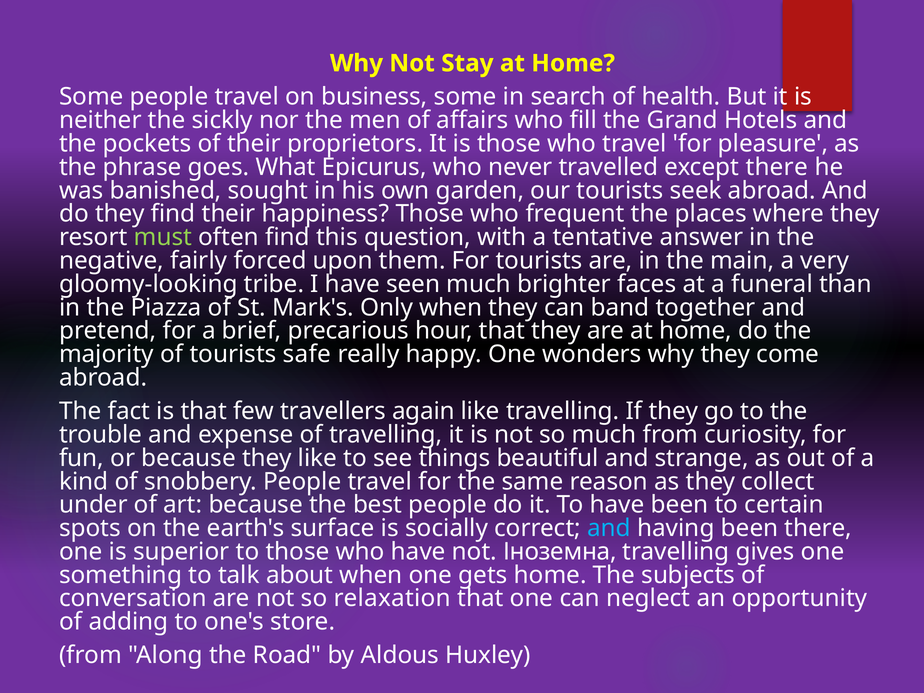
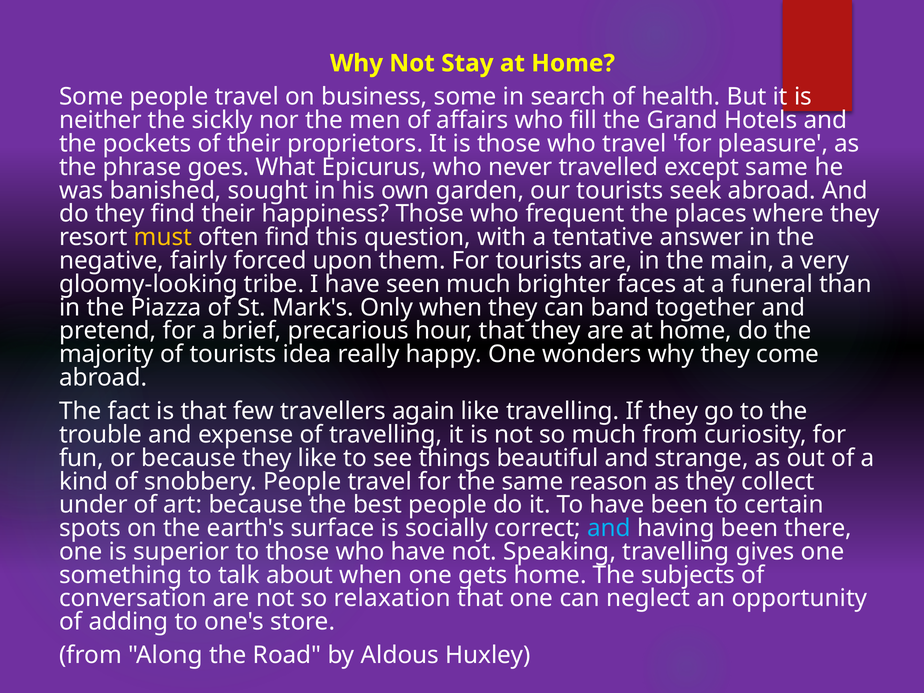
except there: there -> same (777, 167)
must colour: light green -> yellow (163, 237)
safe: safe -> idea (307, 354)
Іноземна: Іноземна -> Speaking (560, 552)
